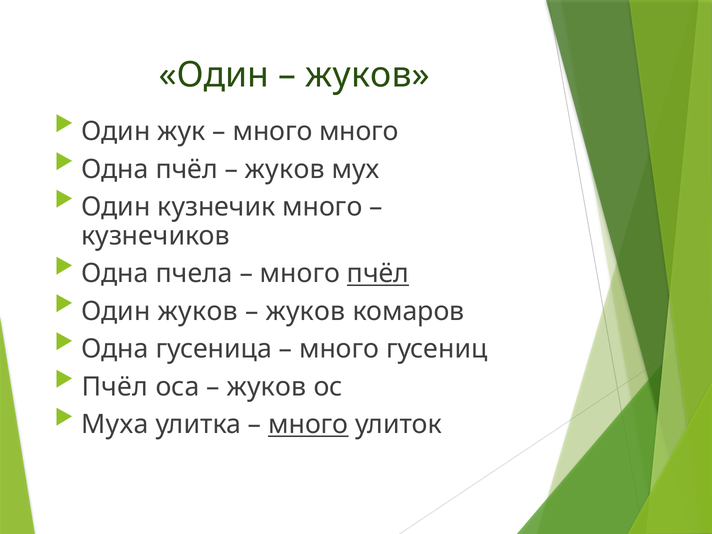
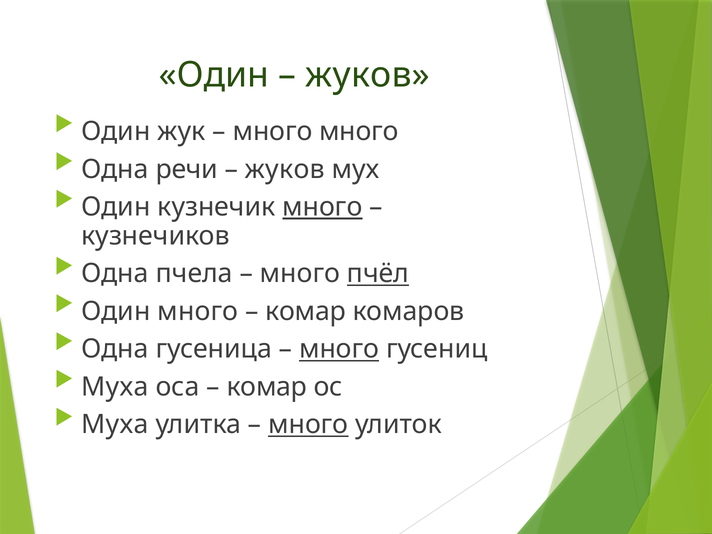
Одна пчёл: пчёл -> речи (187, 169)
много underline: none -> present (322, 207)
Один жуков: жуков -> много (198, 311)
жуков: жуков -> комар (306, 311)
много underline: none -> present (339, 349)
Пчёл: Пчёл -> Муха (115, 387)
жуков: жуков -> комар (267, 387)
